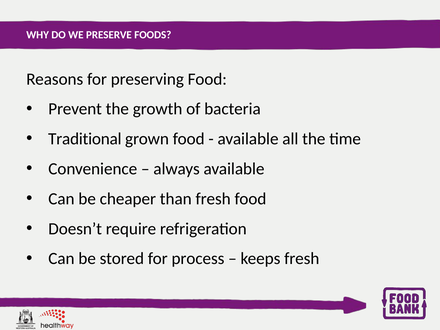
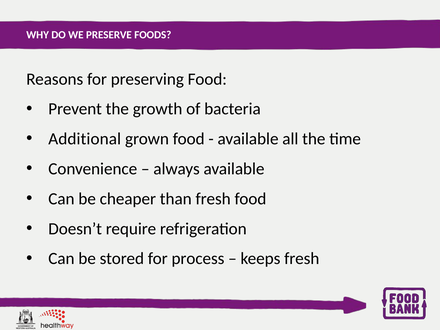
Traditional: Traditional -> Additional (85, 139)
